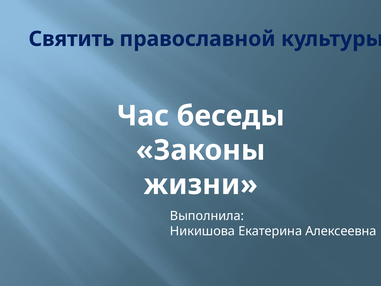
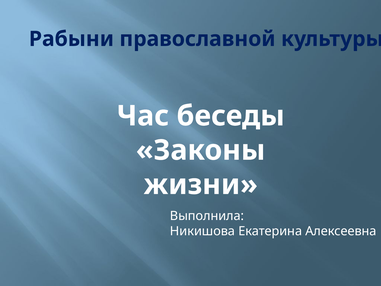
Святить: Святить -> Рабыни (71, 39)
